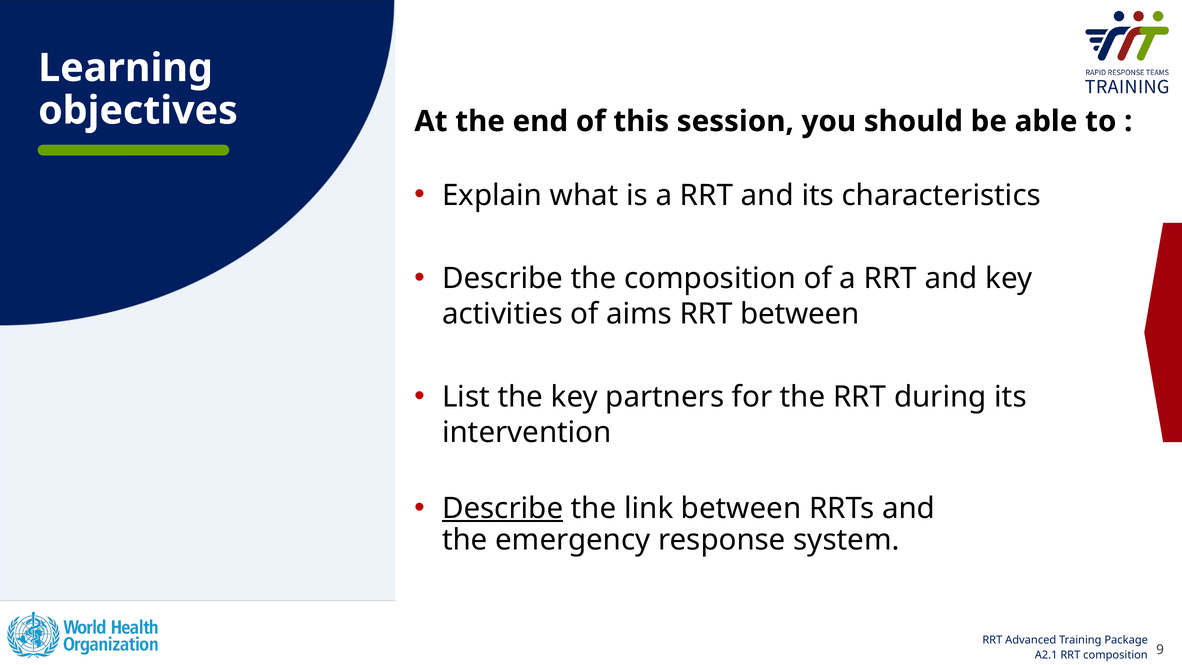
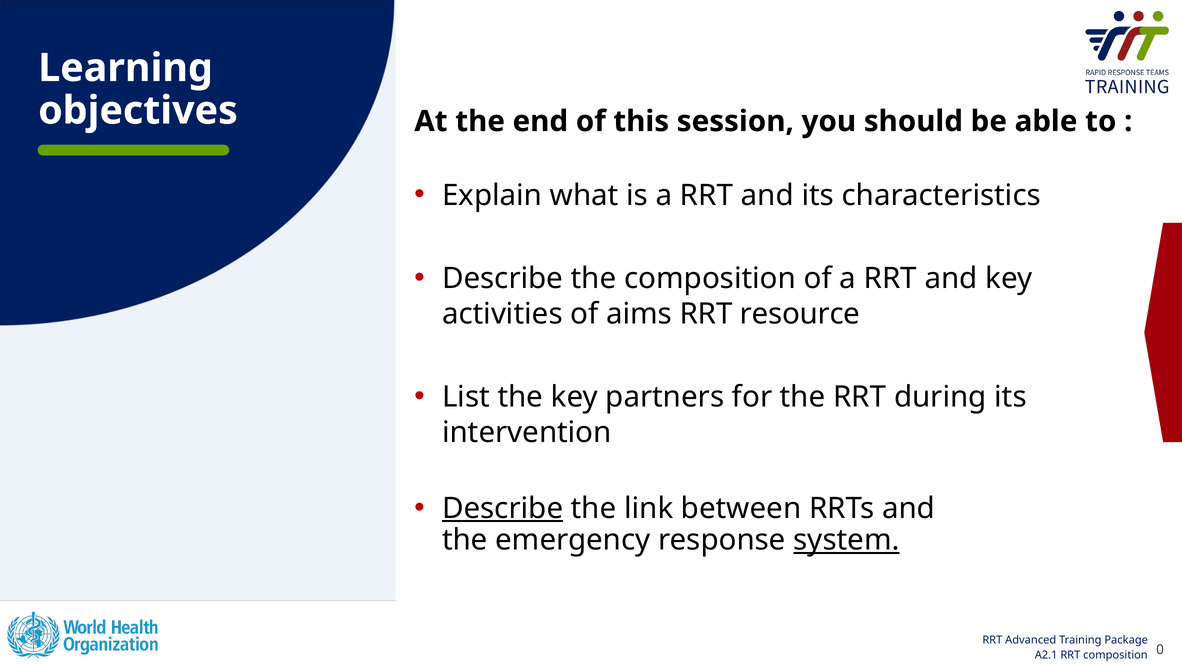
RRT between: between -> resource (800, 314)
system underline: none -> present (846, 540)
9: 9 -> 0 (1160, 650)
